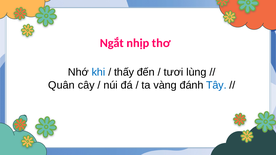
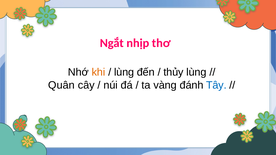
khi colour: blue -> orange (98, 72)
thấy: thấy -> lùng (124, 72)
tươi: tươi -> thủy (174, 72)
